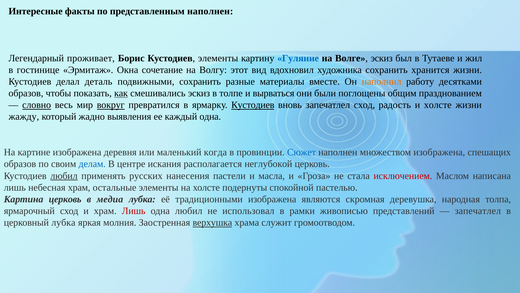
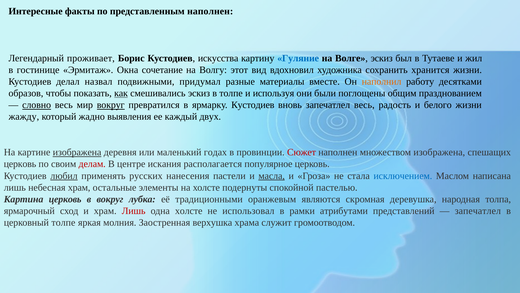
Кустодиев элементы: элементы -> искусства (218, 58)
деталь: деталь -> назвал (99, 81)
подвижными сохранить: сохранить -> придумал (200, 81)
вырваться: вырваться -> используя (274, 93)
Кустодиев underline: present -> none (253, 105)
запечатлел сход: сход -> весь (364, 105)
и холсте: холсте -> белого (438, 105)
каждый одна: одна -> двух (210, 117)
изображена underline: none -> present (77, 152)
когда: когда -> годах (215, 152)
Сюжет colour: blue -> red (302, 152)
образов: образов -> церковь (20, 164)
делам colour: blue -> red (92, 164)
неглубокой: неглубокой -> популярное (268, 164)
масла underline: none -> present (272, 176)
исключением colour: red -> blue (403, 176)
в медиа: медиа -> вокруг (110, 199)
традиционными изображена: изображена -> оранжевым (272, 199)
одна любил: любил -> холсте (189, 211)
живописью: живописью -> атрибутами (344, 211)
церковный лубка: лубка -> толпе (63, 222)
верхушка underline: present -> none (212, 222)
